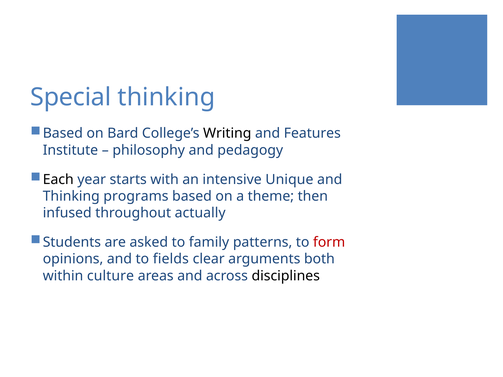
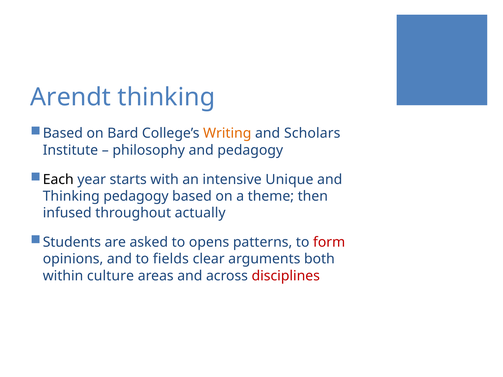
Special: Special -> Arendt (71, 97)
Writing colour: black -> orange (227, 133)
Features: Features -> Scholars (312, 133)
Thinking programs: programs -> pedagogy (136, 196)
family: family -> opens (209, 242)
disciplines colour: black -> red (286, 276)
